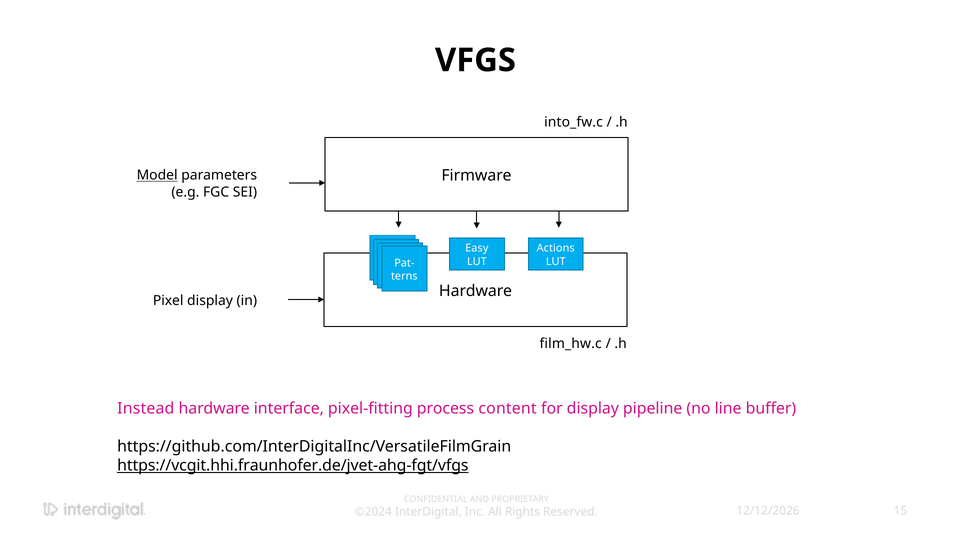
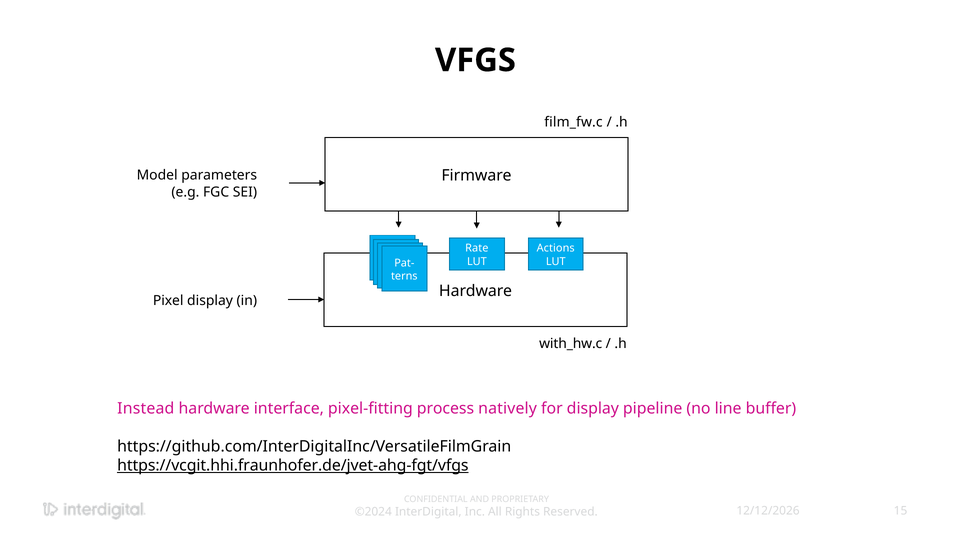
into_fw.c: into_fw.c -> film_fw.c (573, 122)
Model underline: present -> none (157, 175)
Easy: Easy -> Rate (477, 248)
film_hw.c: film_hw.c -> with_hw.c (571, 344)
content: content -> natively (508, 409)
